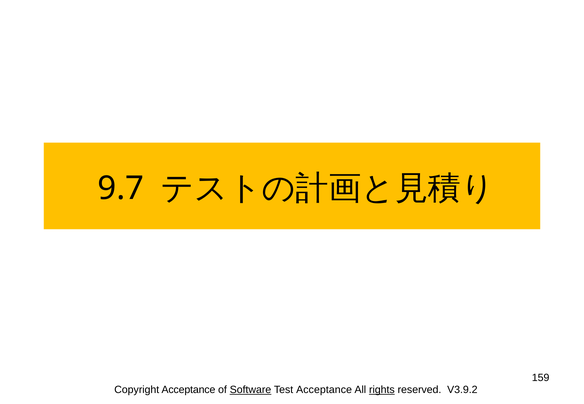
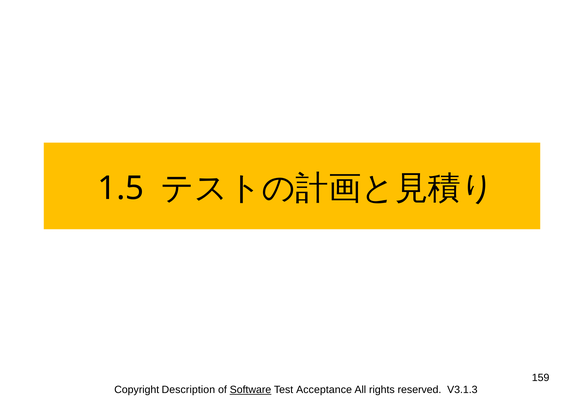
9.7: 9.7 -> 1.5 (121, 188)
Copyright Acceptance: Acceptance -> Description (188, 390)
rights underline: present -> none (382, 390)
V3.9.2: V3.9.2 -> V3.1.3 (462, 390)
